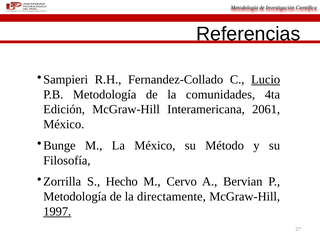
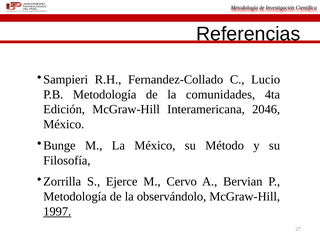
Lucio underline: present -> none (266, 80)
2061: 2061 -> 2046 (266, 109)
Hecho: Hecho -> Ejerce (122, 182)
directamente: directamente -> observándolo (172, 197)
